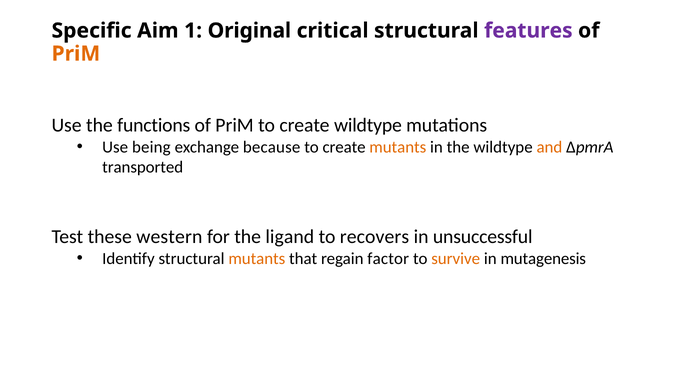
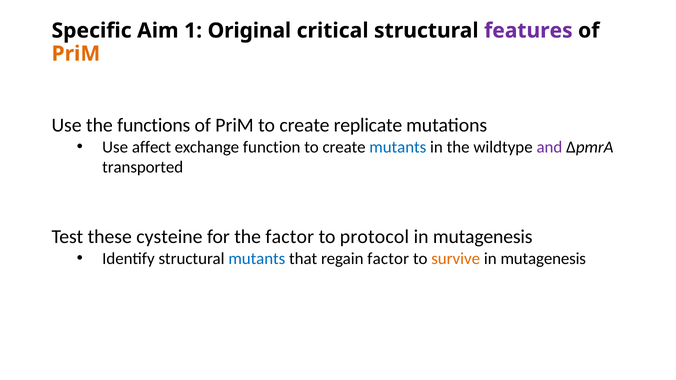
create wildtype: wildtype -> replicate (368, 125)
being: being -> affect (151, 147)
because: because -> function (272, 147)
mutants colour: orange -> blue (398, 147)
and colour: orange -> purple (549, 147)
western: western -> cysteine (169, 237)
the ligand: ligand -> factor (290, 237)
recovers: recovers -> protocol (374, 237)
unsuccessful: unsuccessful -> mutagenesis (483, 237)
mutants colour: orange -> blue (257, 259)
